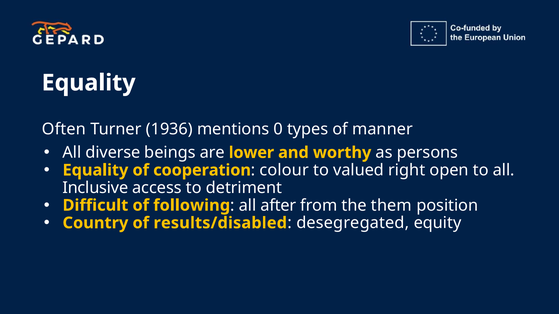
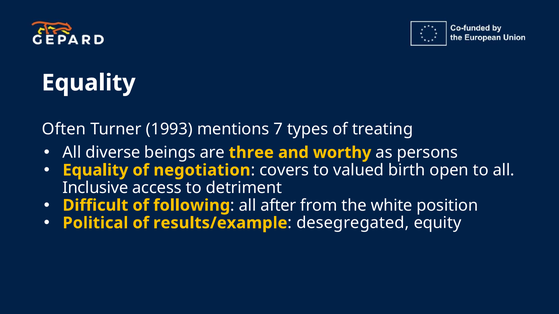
1936: 1936 -> 1993 (169, 129)
0: 0 -> 7 (278, 129)
manner: manner -> treating (383, 129)
lower: lower -> three (251, 153)
cooperation: cooperation -> negotiation (202, 170)
colour: colour -> covers (284, 170)
right: right -> birth (407, 170)
them: them -> white (392, 206)
Country: Country -> Political (95, 223)
results/disabled: results/disabled -> results/example (220, 223)
